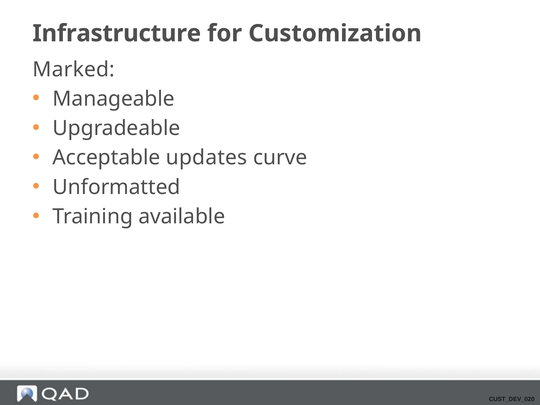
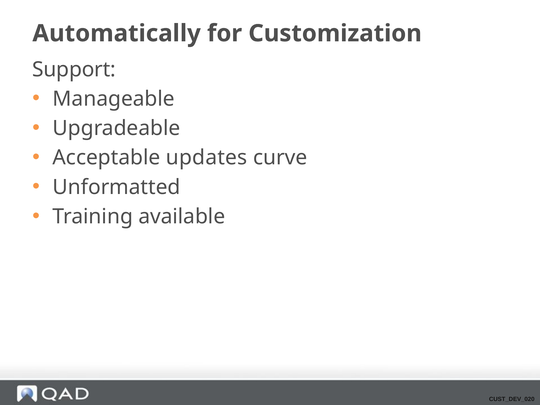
Infrastructure: Infrastructure -> Automatically (117, 33)
Marked: Marked -> Support (74, 69)
